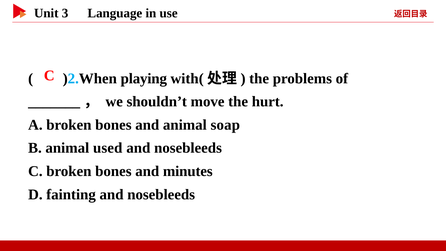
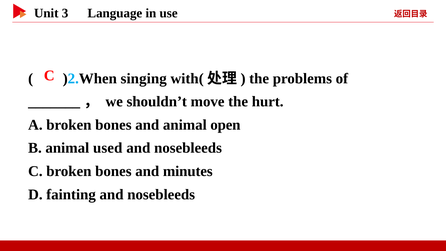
playing: playing -> singing (144, 78)
soap: soap -> open (225, 125)
